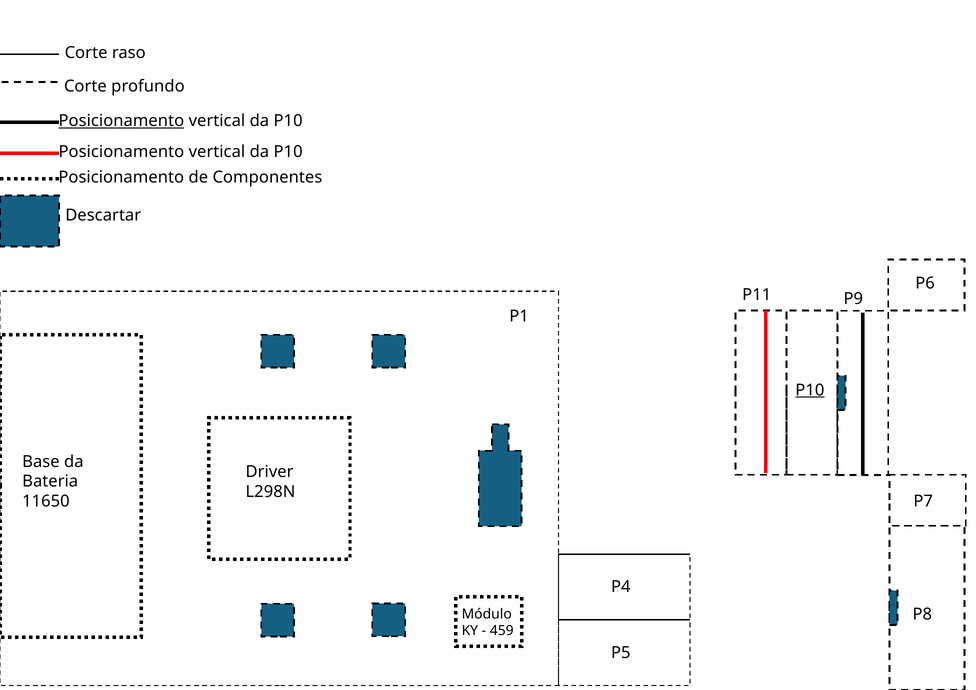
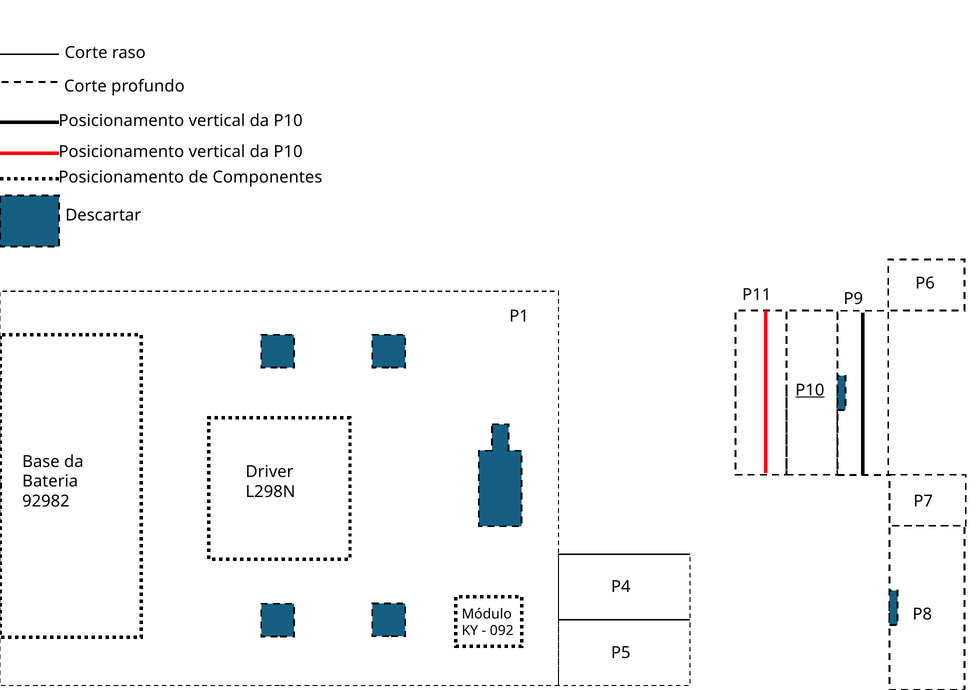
Posicionamento underline: present -> none (121, 121)
11650: 11650 -> 92982 (46, 502)
459: 459 -> 092 (502, 631)
